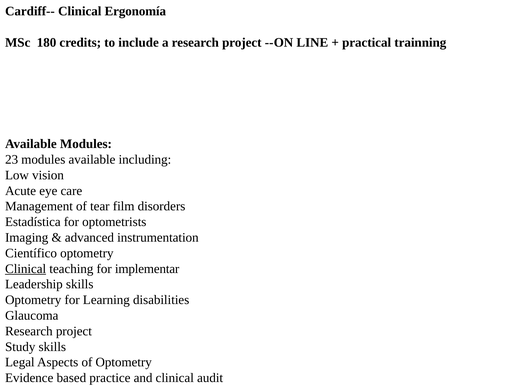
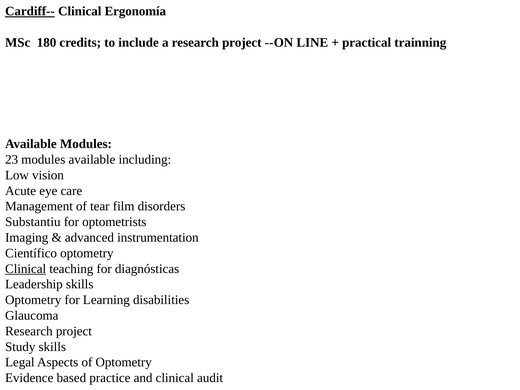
Cardiff-- underline: none -> present (30, 11)
Estadística: Estadística -> Substantiu (33, 222)
implementar: implementar -> diagnósticas (147, 269)
